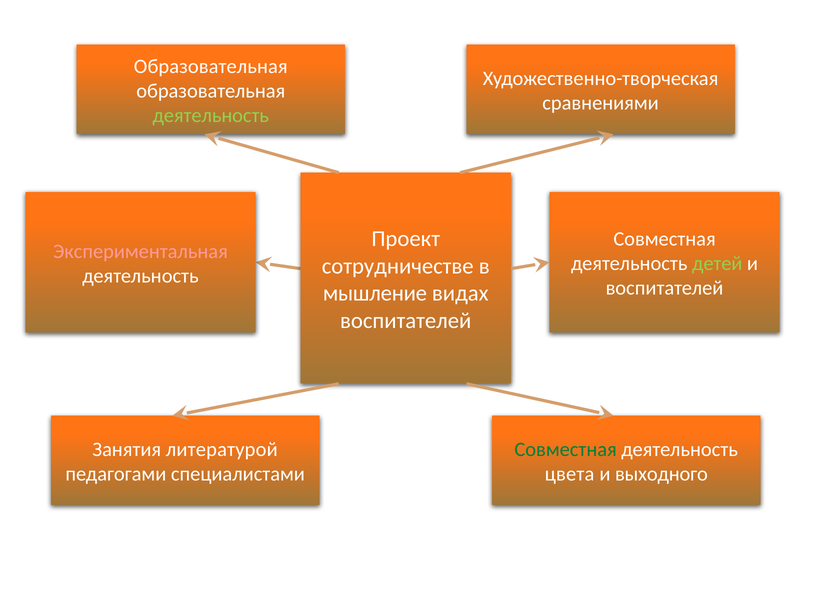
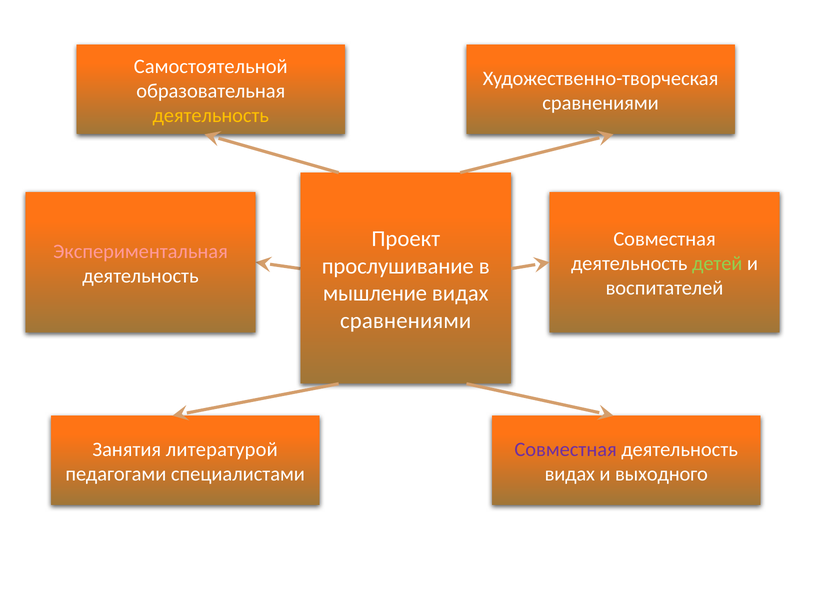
Образовательная: Образовательная -> Самостоятельной (211, 66)
деятельность colour: light green -> yellow (211, 115)
сотрудничестве: сотрудничестве -> прослушивание (398, 266)
воспитателей: воспитателей -> сравнениями (406, 320)
Совместная colour: green -> purple (566, 449)
цвета: цвета -> видах (570, 474)
